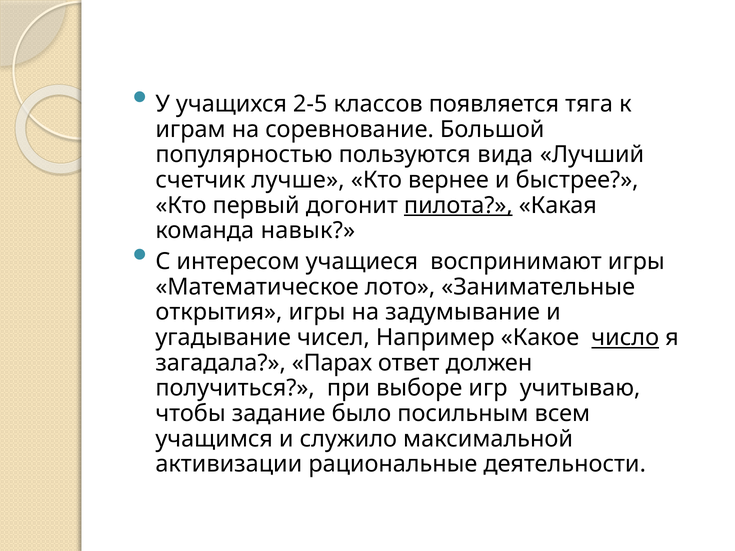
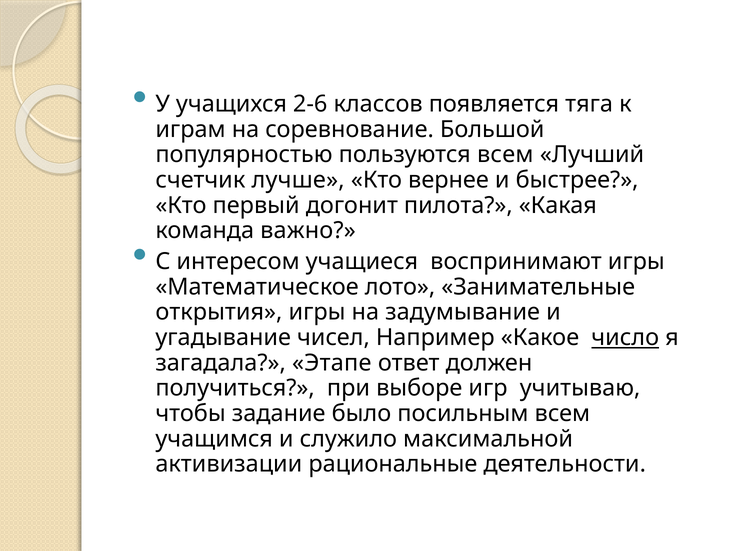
2-5: 2-5 -> 2-6 (310, 104)
пользуются вида: вида -> всем (505, 155)
пилота underline: present -> none (458, 205)
навык: навык -> важно (308, 231)
Парах: Парах -> Этапе (332, 363)
